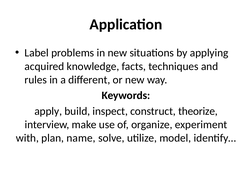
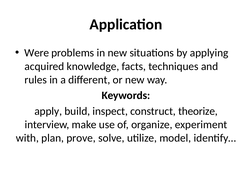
Label: Label -> Were (37, 53)
name: name -> prove (81, 138)
